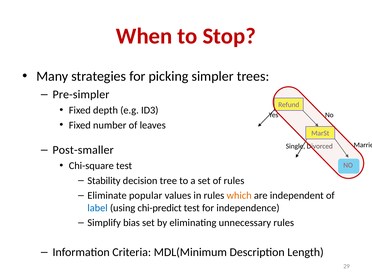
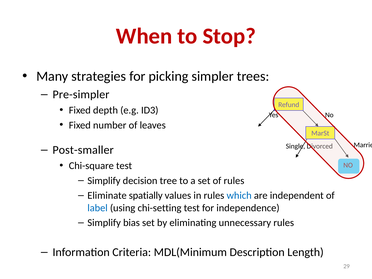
Stability: Stability -> Simplify (104, 181)
popular: popular -> spatially (146, 195)
which colour: orange -> blue (239, 195)
chi-predict: chi-predict -> chi-setting (160, 208)
